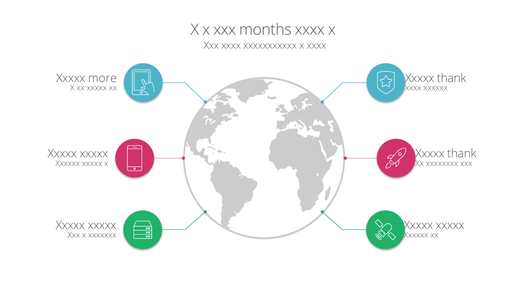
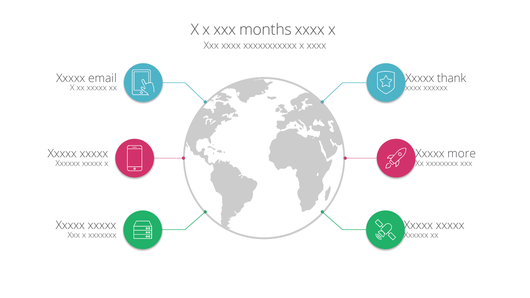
more: more -> email (102, 78)
thank: thank -> more (462, 154)
